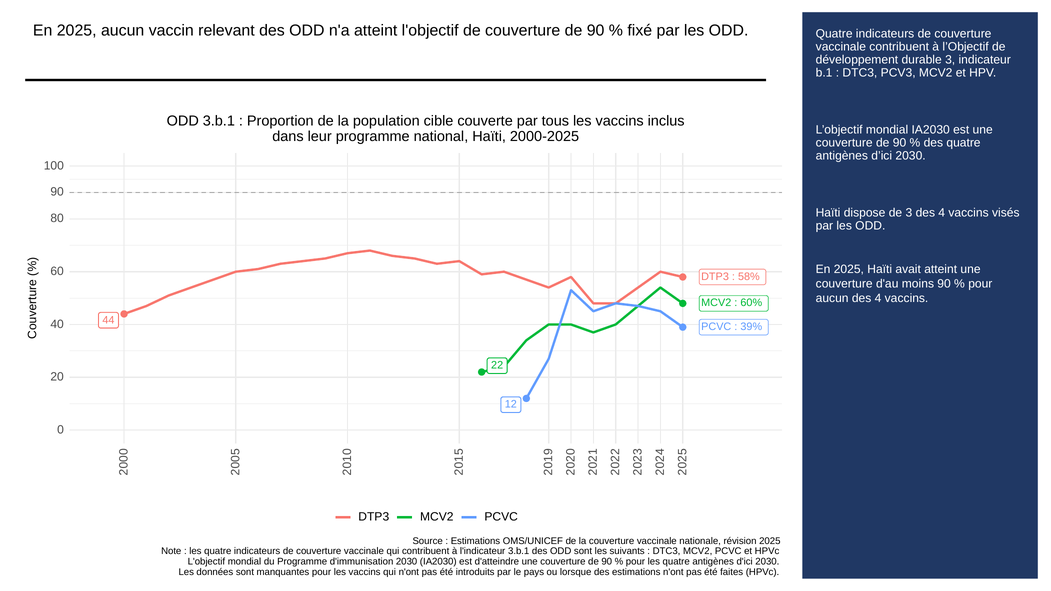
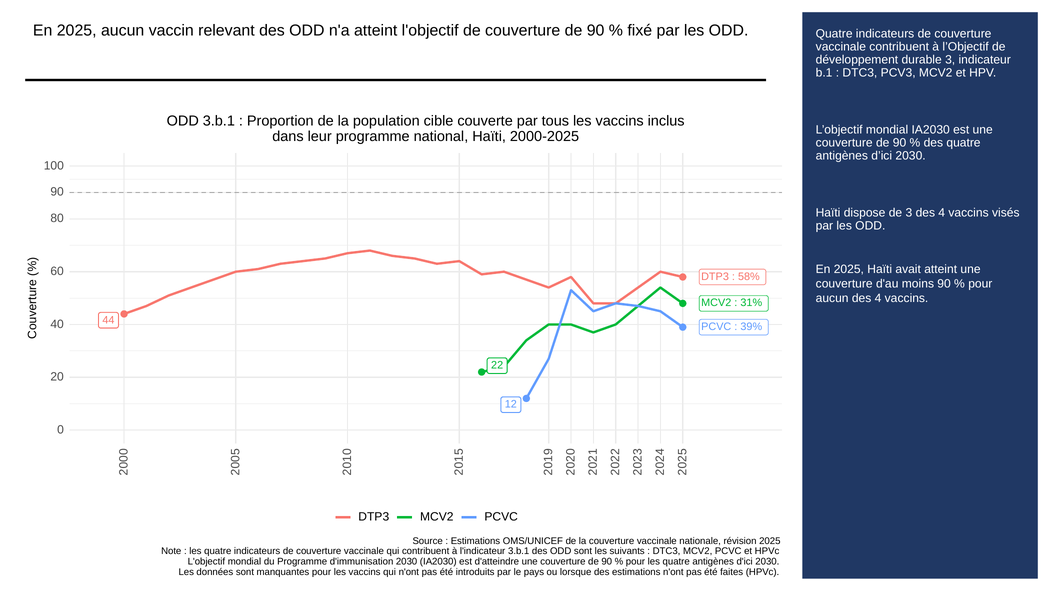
60%: 60% -> 31% (751, 303)
